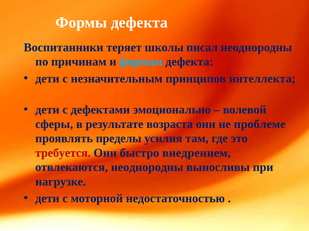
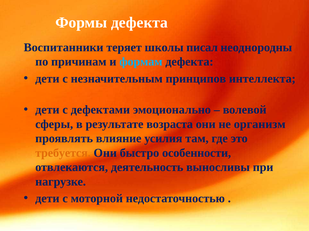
проблеме: проблеме -> организм (260, 125)
пределы: пределы -> влияние (119, 139)
требуется colour: red -> orange (63, 153)
внедрением: внедрением -> особенности (197, 153)
отвлекаются неоднородны: неоднородны -> деятельность (147, 168)
